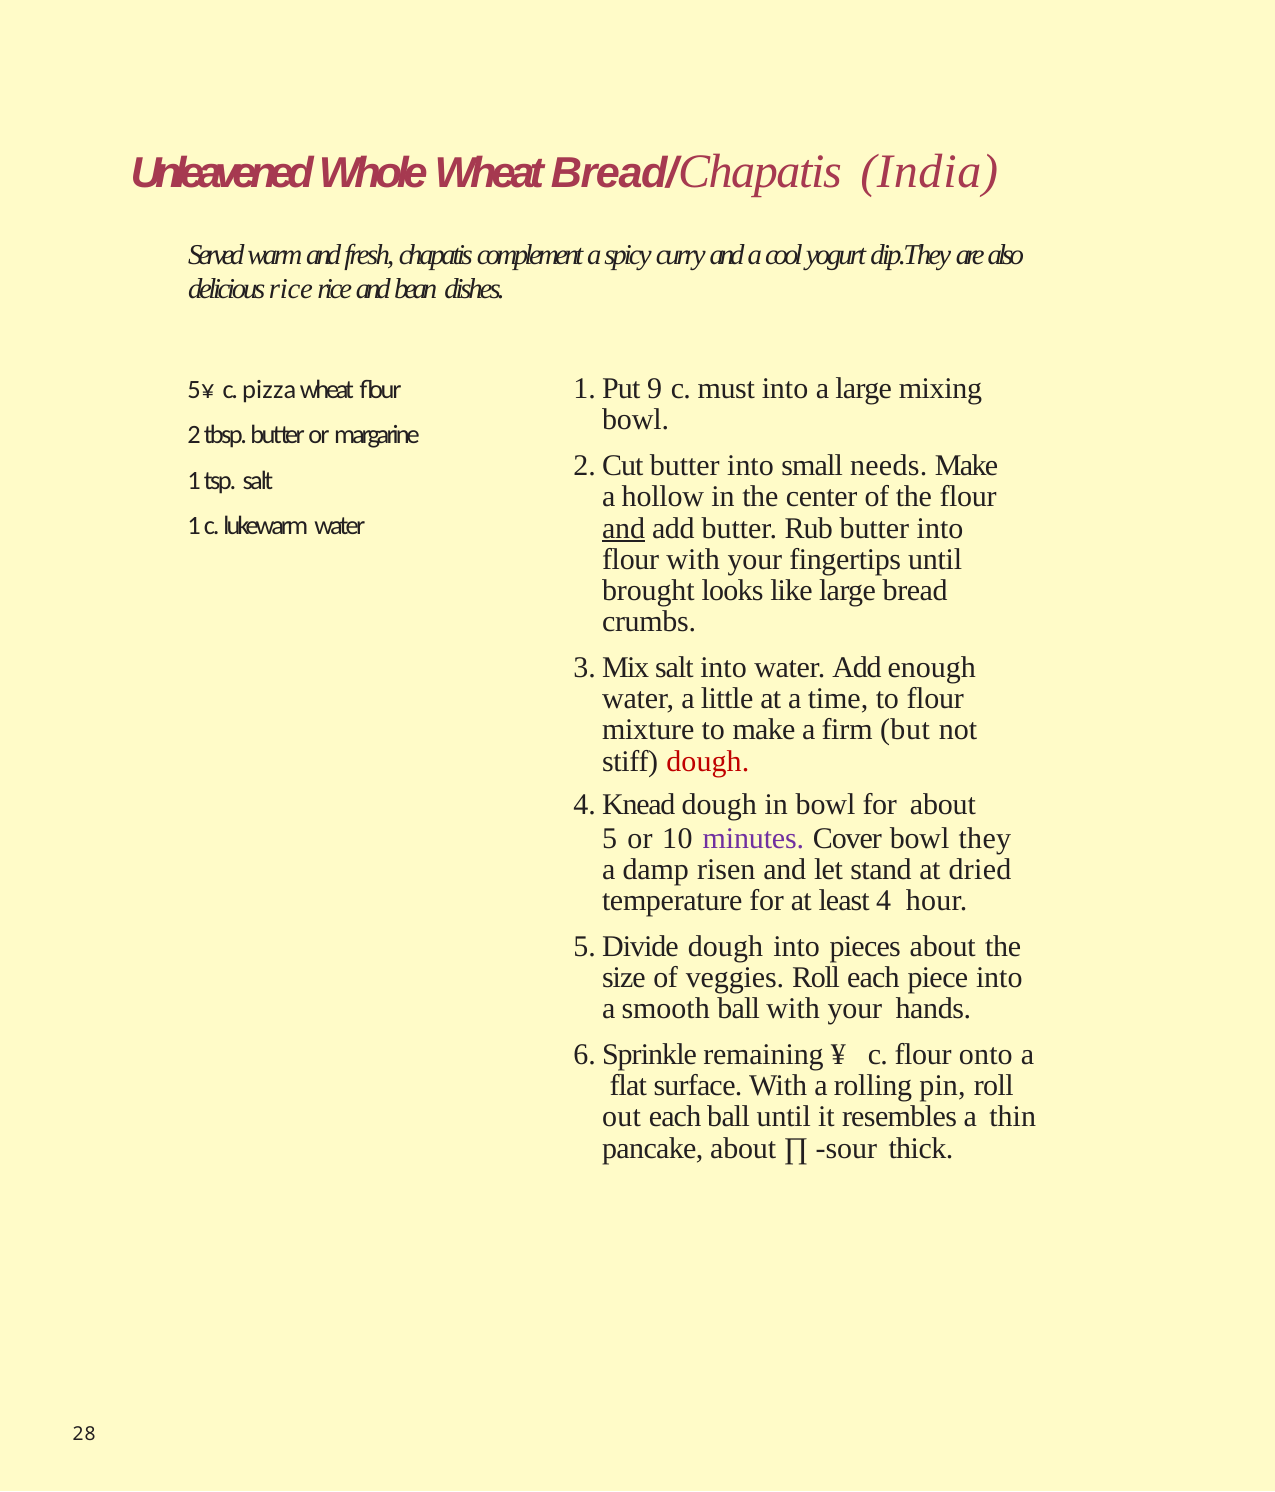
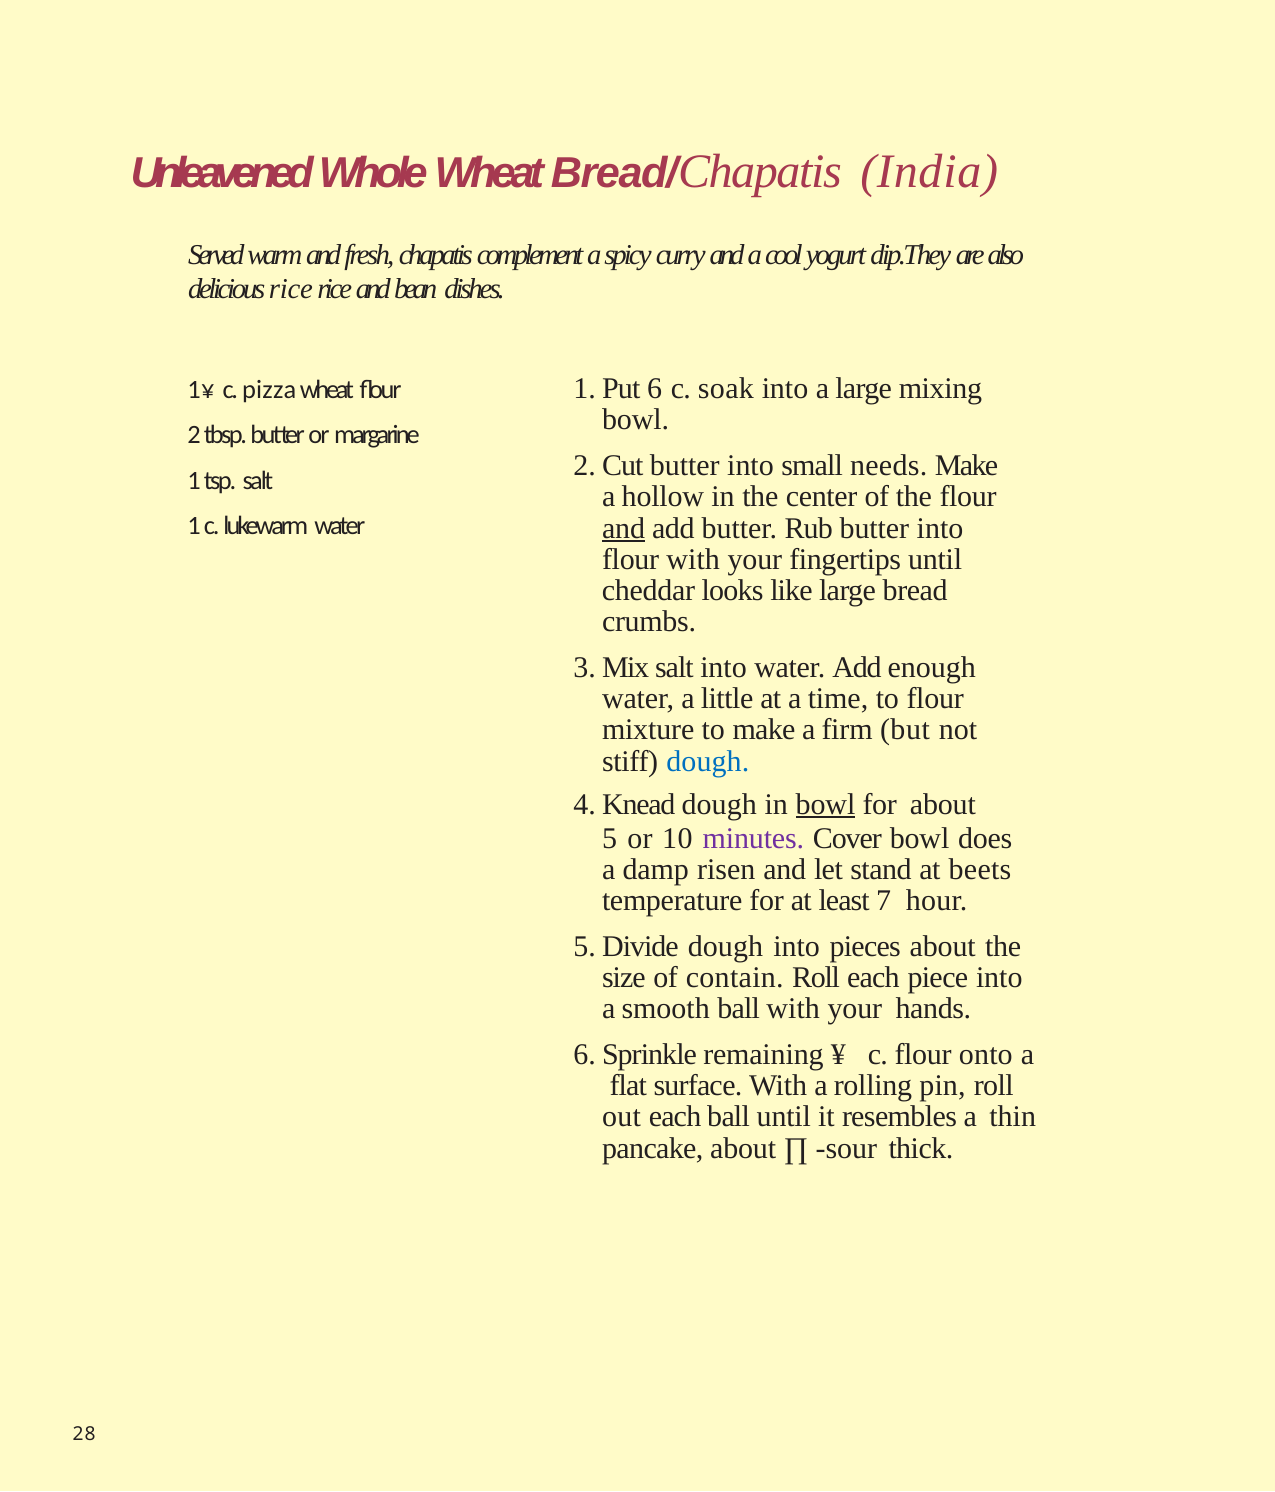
9: 9 -> 6 (655, 389)
must: must -> soak (726, 389)
5¥: 5¥ -> 1¥ (201, 390)
brought: brought -> cheddar (648, 591)
dough colour: red -> blue (708, 761)
bowl underline: none -> present (826, 804)
they: they -> does (985, 838)
dried: dried -> beets (980, 870)
4: 4 -> 7 (884, 901)
veggies: veggies -> contain (735, 978)
